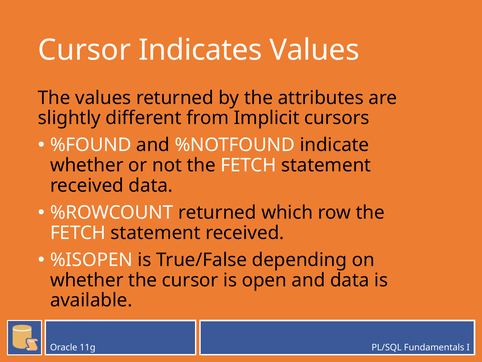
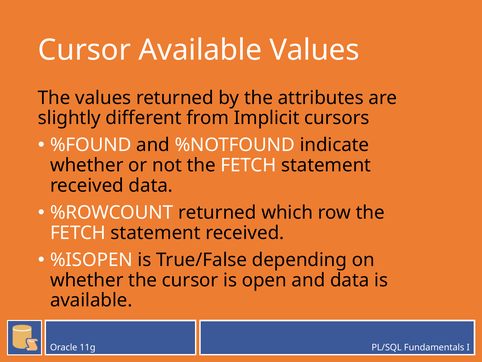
Cursor Indicates: Indicates -> Available (200, 50)
